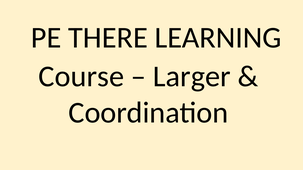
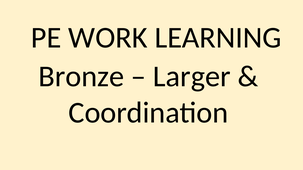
THERE: THERE -> WORK (108, 38)
Course: Course -> Bronze (81, 77)
